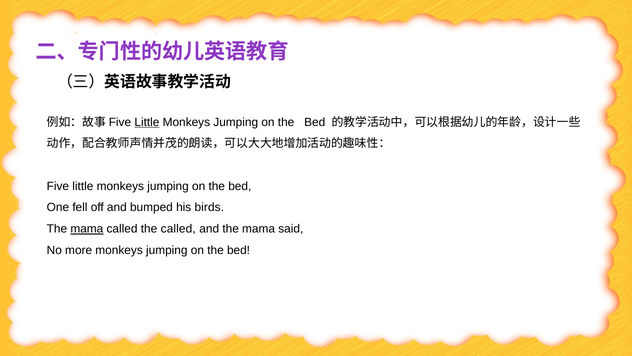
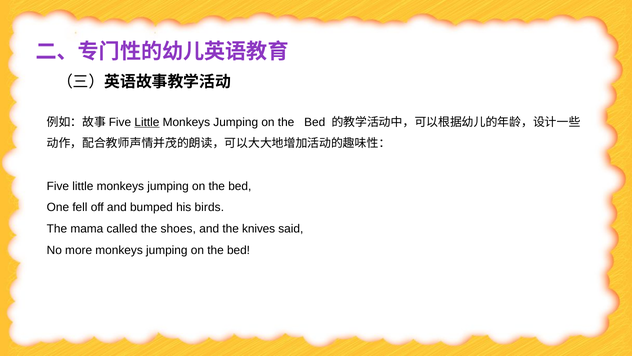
mama underline: present -> none (87, 229)
the called: called -> shoes (178, 229)
and the mama: mama -> knives (259, 229)
